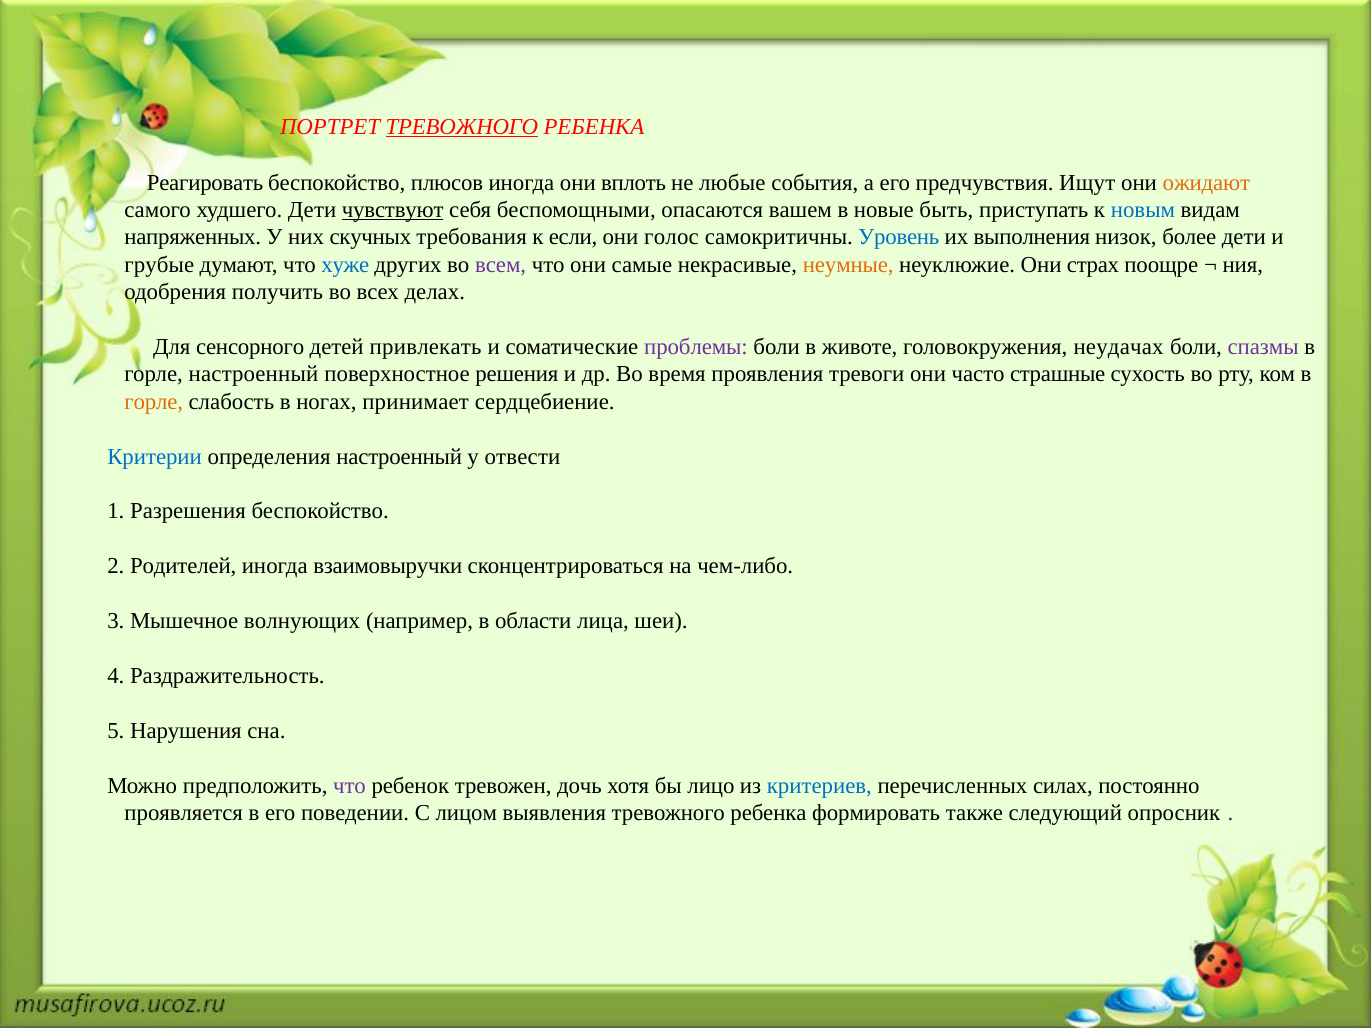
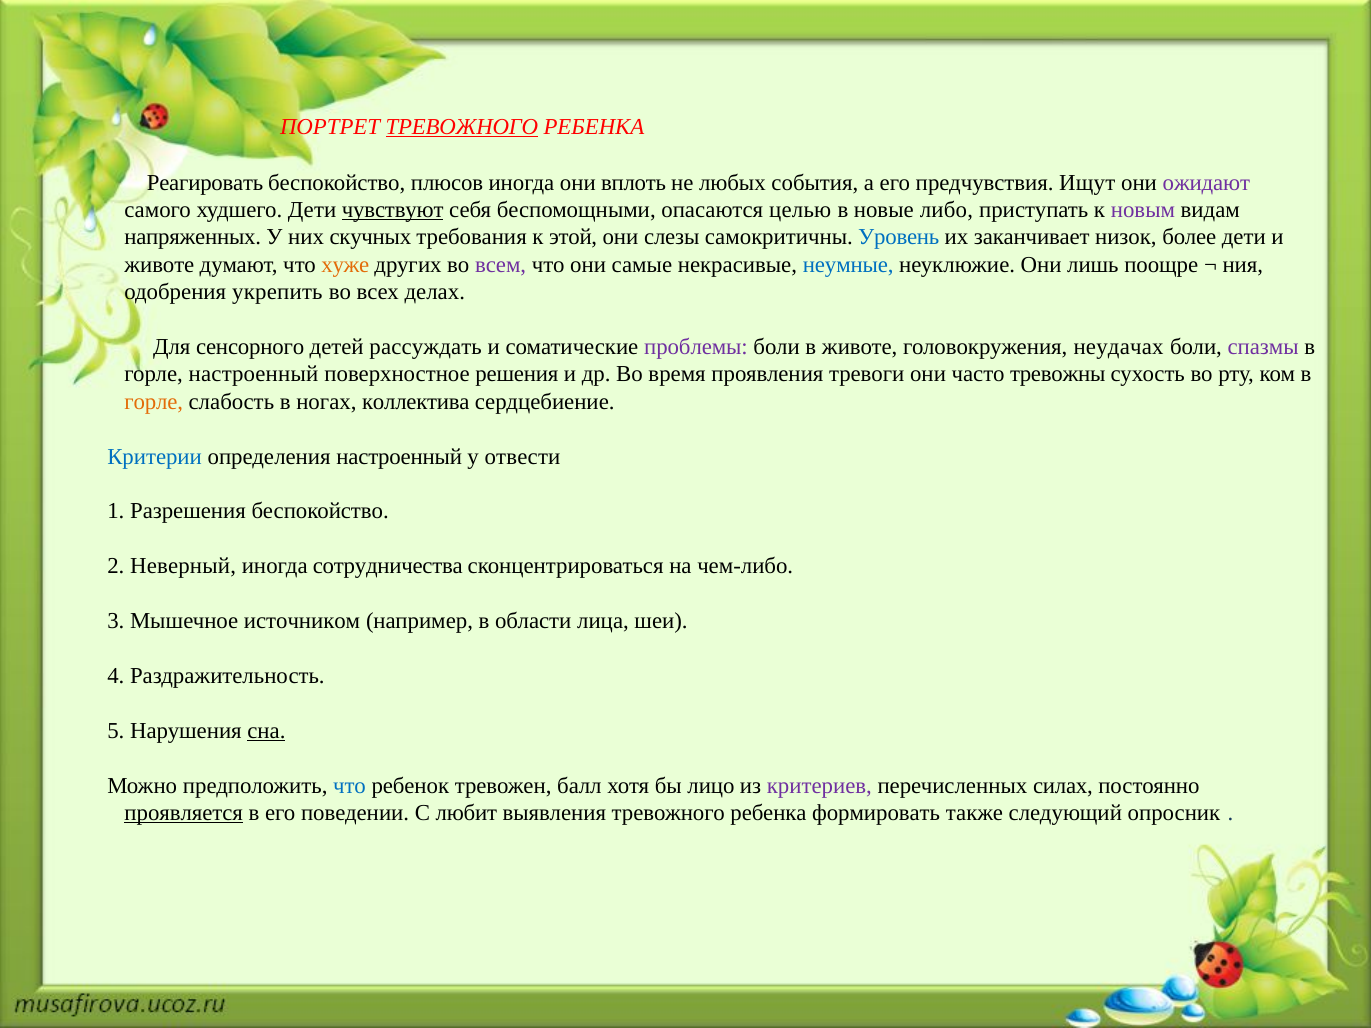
любые: любые -> любых (732, 183)
ожидают colour: orange -> purple (1206, 183)
вашем: вашем -> целью (800, 210)
быть: быть -> либо (946, 210)
новым colour: blue -> purple (1143, 210)
если: если -> этой (573, 237)
голос: голос -> слезы (672, 237)
выполнения: выполнения -> заканчивает (1032, 237)
грубые: грубые -> животе (159, 265)
хуже colour: blue -> orange (345, 265)
неумные colour: orange -> blue (848, 265)
страх: страх -> лишь (1093, 265)
получить: получить -> укрепить (277, 292)
привлекать: привлекать -> рассуждать (426, 347)
страшные: страшные -> тревожны (1058, 374)
принимает: принимает -> коллектива (416, 402)
Родителей: Родителей -> Неверный (183, 566)
взаимовыручки: взаимовыручки -> сотрудничества (388, 566)
волнующих: волнующих -> источником (302, 621)
сна underline: none -> present (266, 731)
что colour: purple -> blue (350, 786)
дочь: дочь -> балл (579, 786)
критериев colour: blue -> purple (819, 786)
проявляется underline: none -> present (184, 813)
лицом: лицом -> любит (466, 813)
